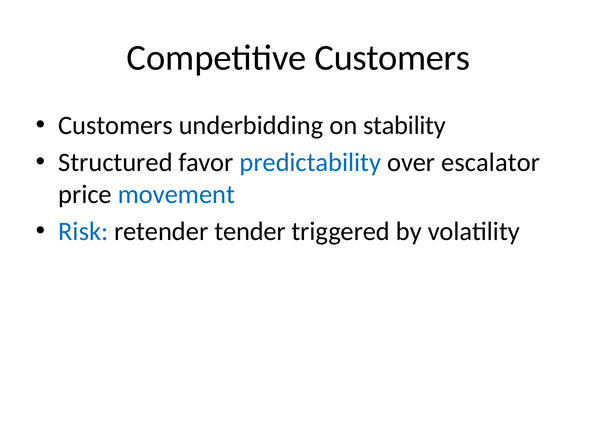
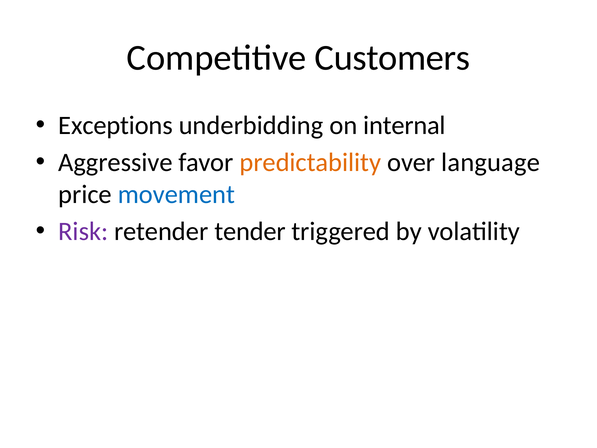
Customers: Customers -> Exceptions (116, 125)
stability: stability -> internal (404, 125)
Structured: Structured -> Aggressive (115, 162)
predictability colour: blue -> orange (310, 162)
escalator: escalator -> language (491, 162)
Risk colour: blue -> purple (83, 231)
